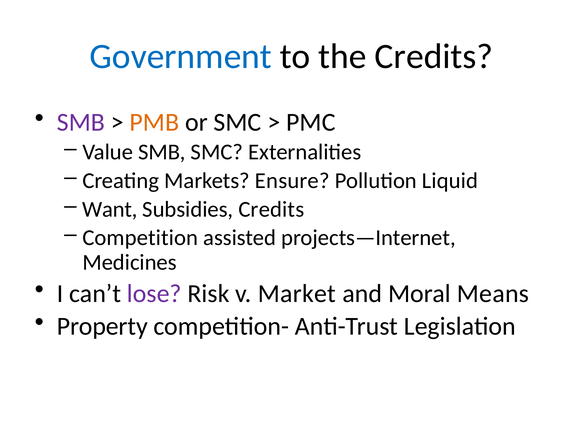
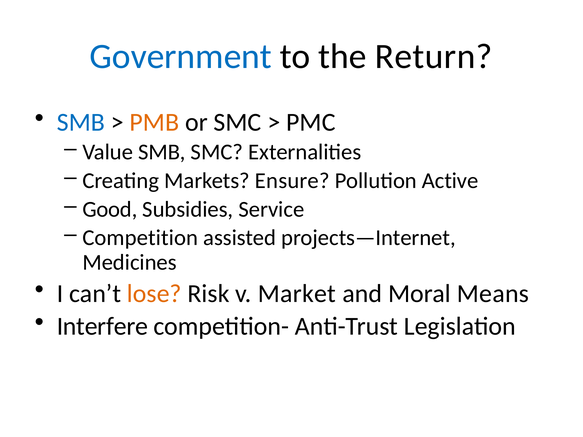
the Credits: Credits -> Return (434, 56)
SMB colour: purple -> blue (81, 122)
Liquid: Liquid -> Active (450, 181)
Want: Want -> Good (110, 209)
Subsidies Credits: Credits -> Service (271, 209)
lose colour: purple -> orange (154, 294)
Property: Property -> Interfere (102, 326)
